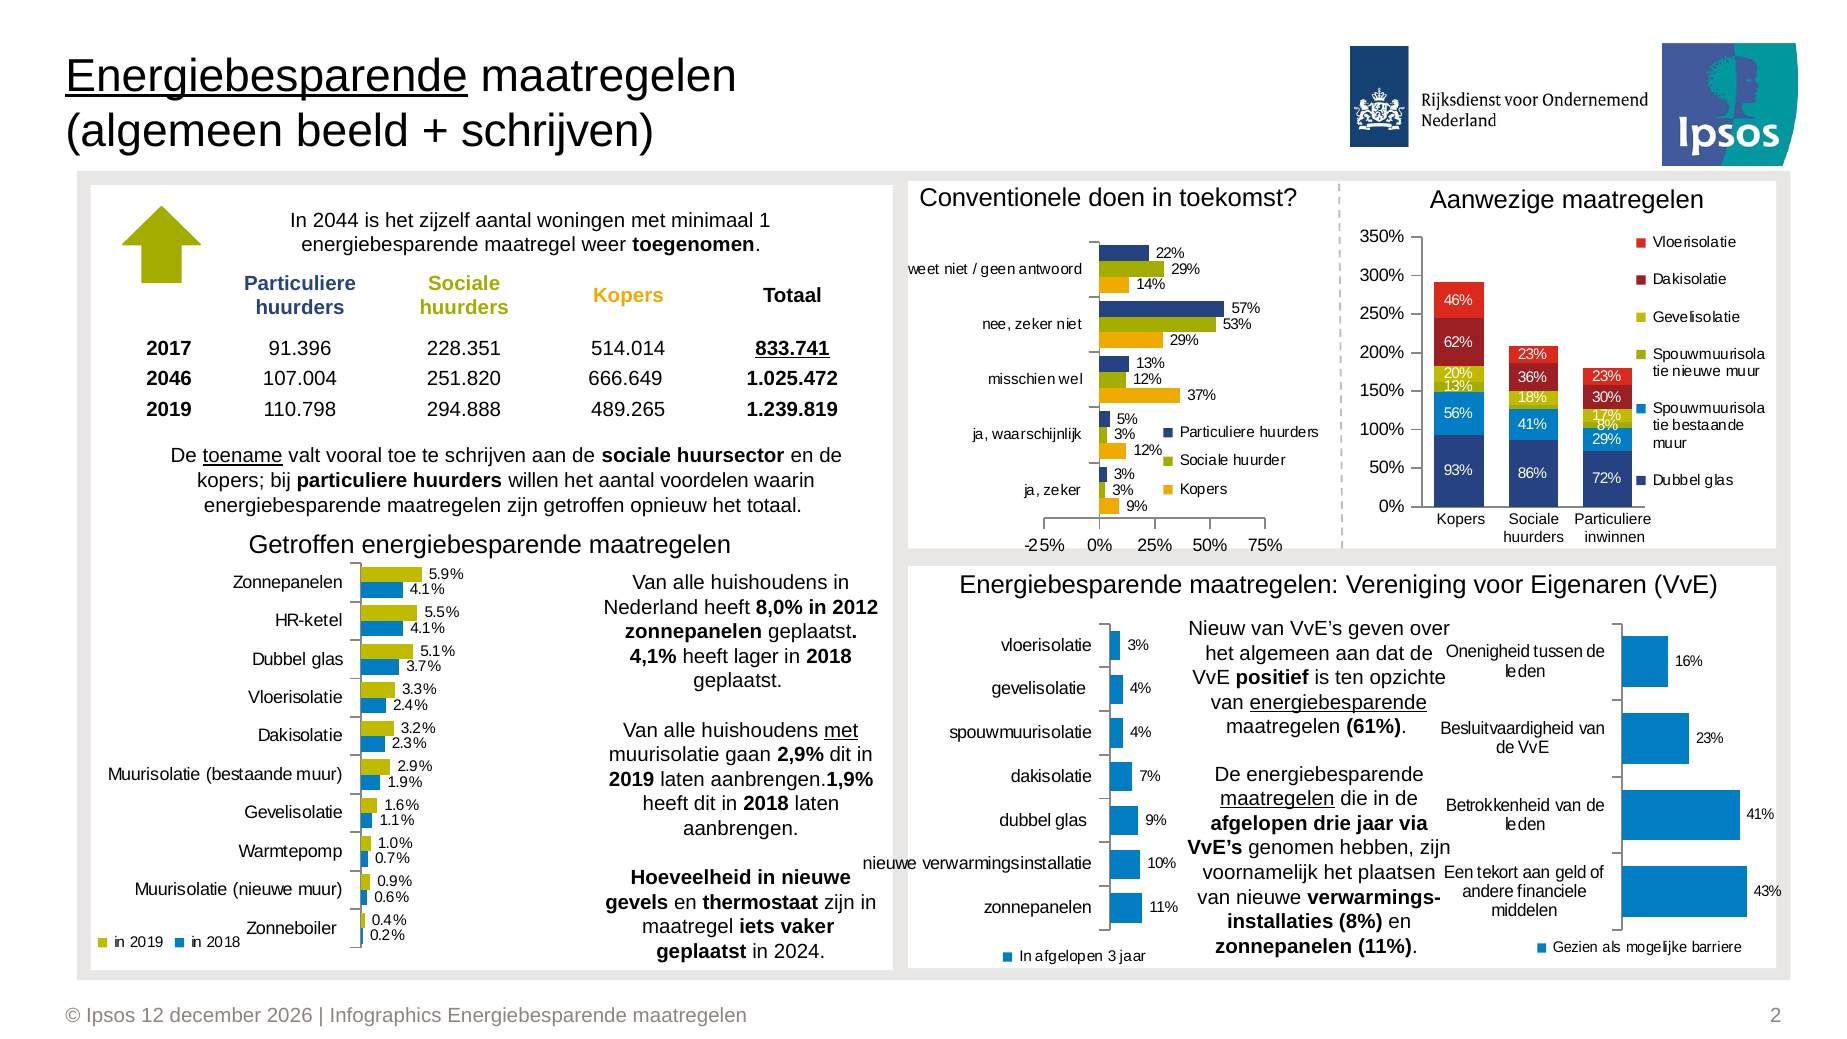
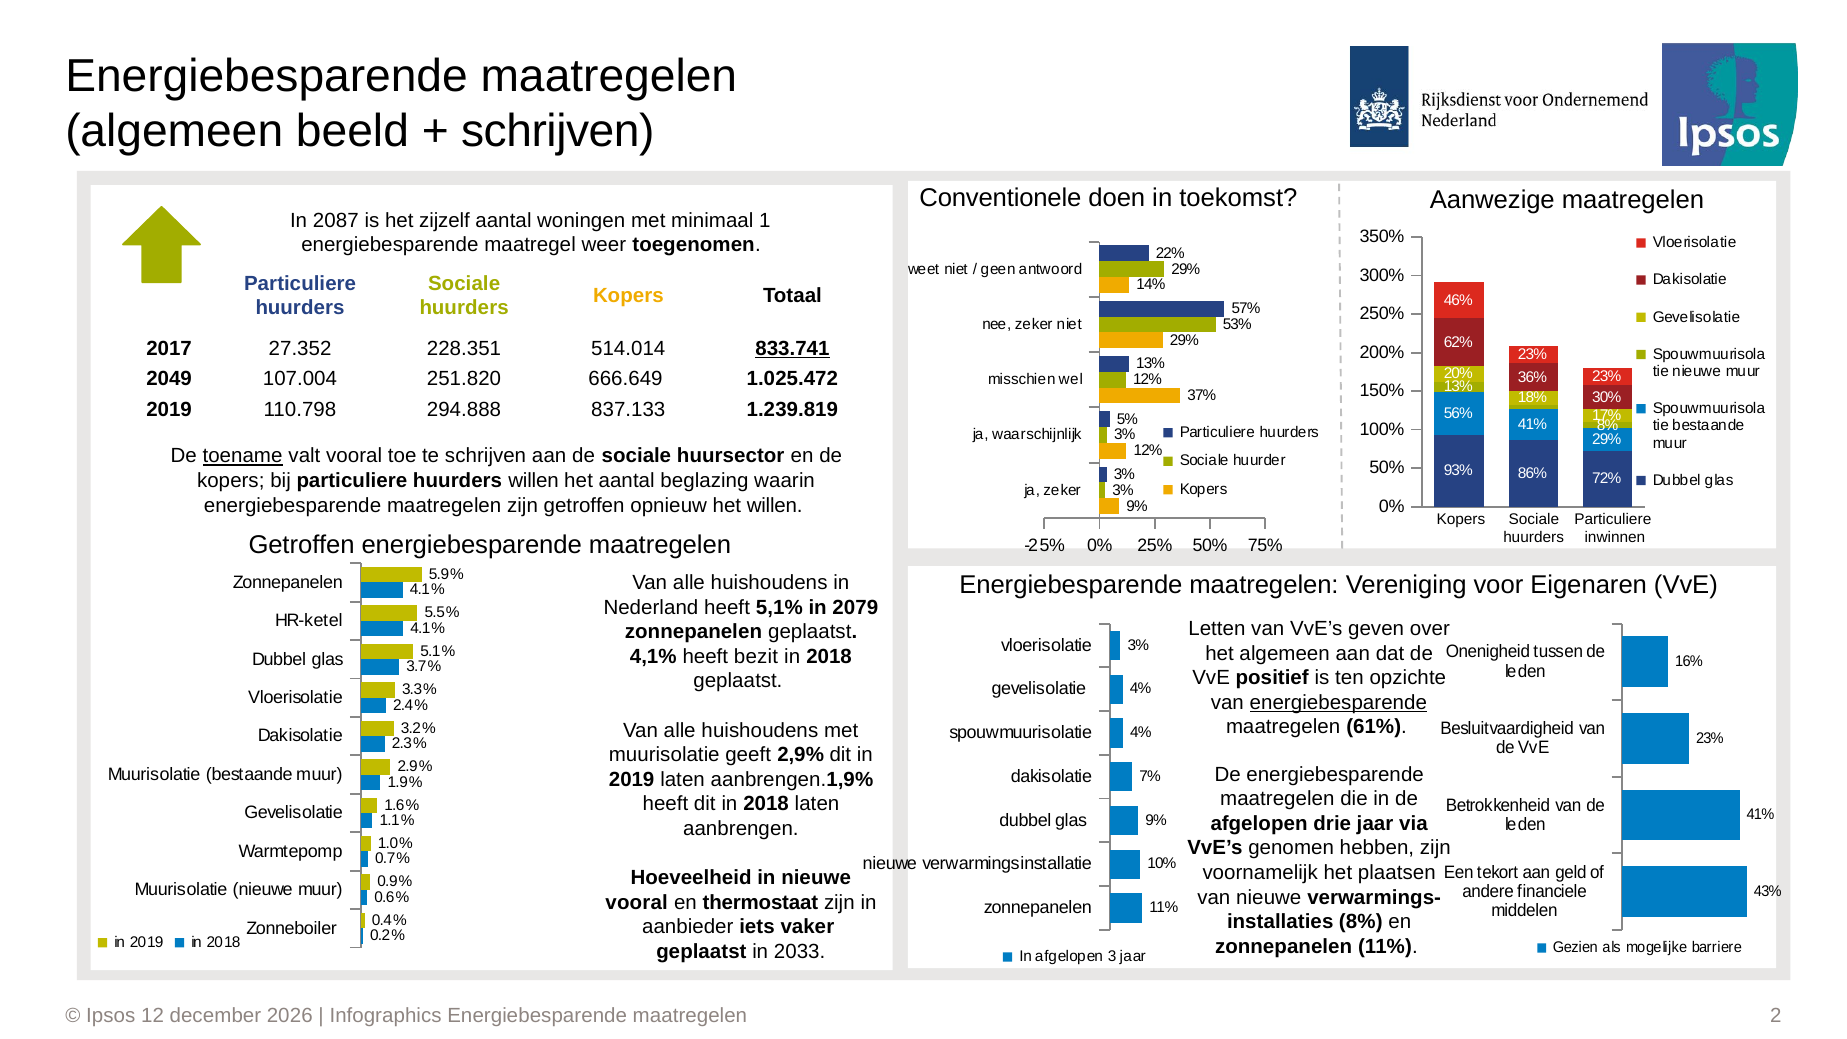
Energiebesparende underline: present -> none (267, 76)
2044: 2044 -> 2087 (336, 221)
91.396: 91.396 -> 27.352 (300, 348)
2046: 2046 -> 2049 (169, 379)
489.265: 489.265 -> 837.133 (628, 410)
voordelen: voordelen -> beglazing (705, 481)
het totaal: totaal -> willen (775, 505)
8,0%: 8,0% -> 5,1% (779, 607)
2012: 2012 -> 2079 (855, 607)
Nieuw: Nieuw -> Letten (1217, 629)
lager: lager -> bezit (756, 657)
met underline: present -> none (841, 730)
gaan: gaan -> geeft (748, 755)
maatregelen underline: present -> none (1277, 799)
gevels: gevels -> vooral (637, 902)
maatregel: maatregel -> aanbieder (688, 927)
2024: 2024 -> 2033 (800, 952)
